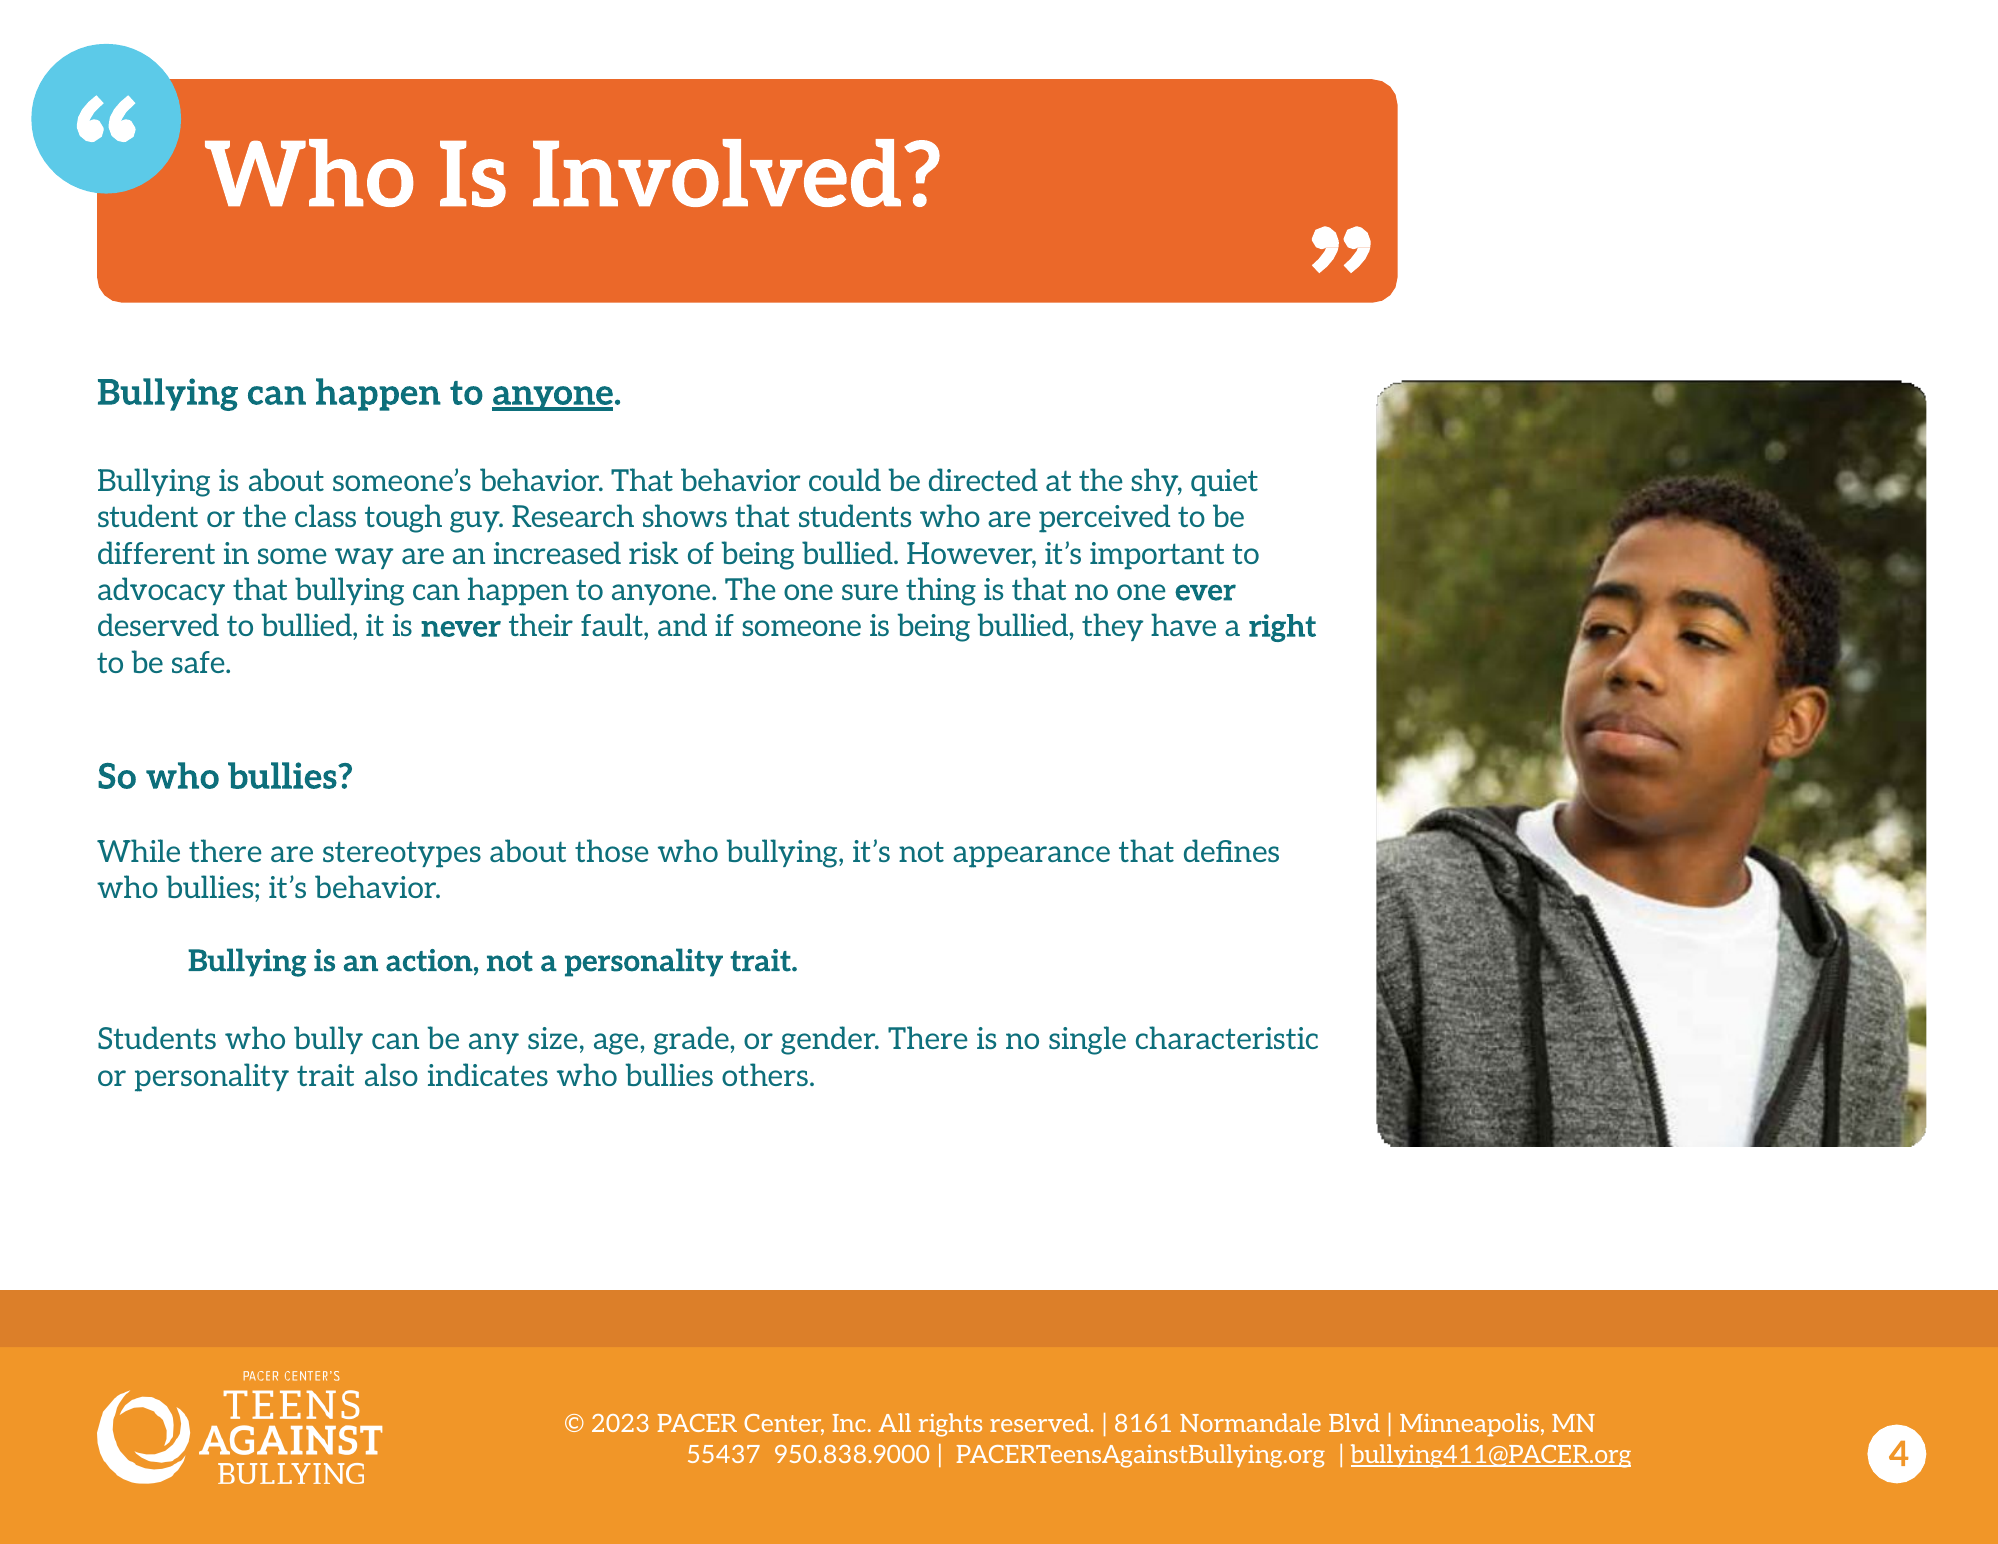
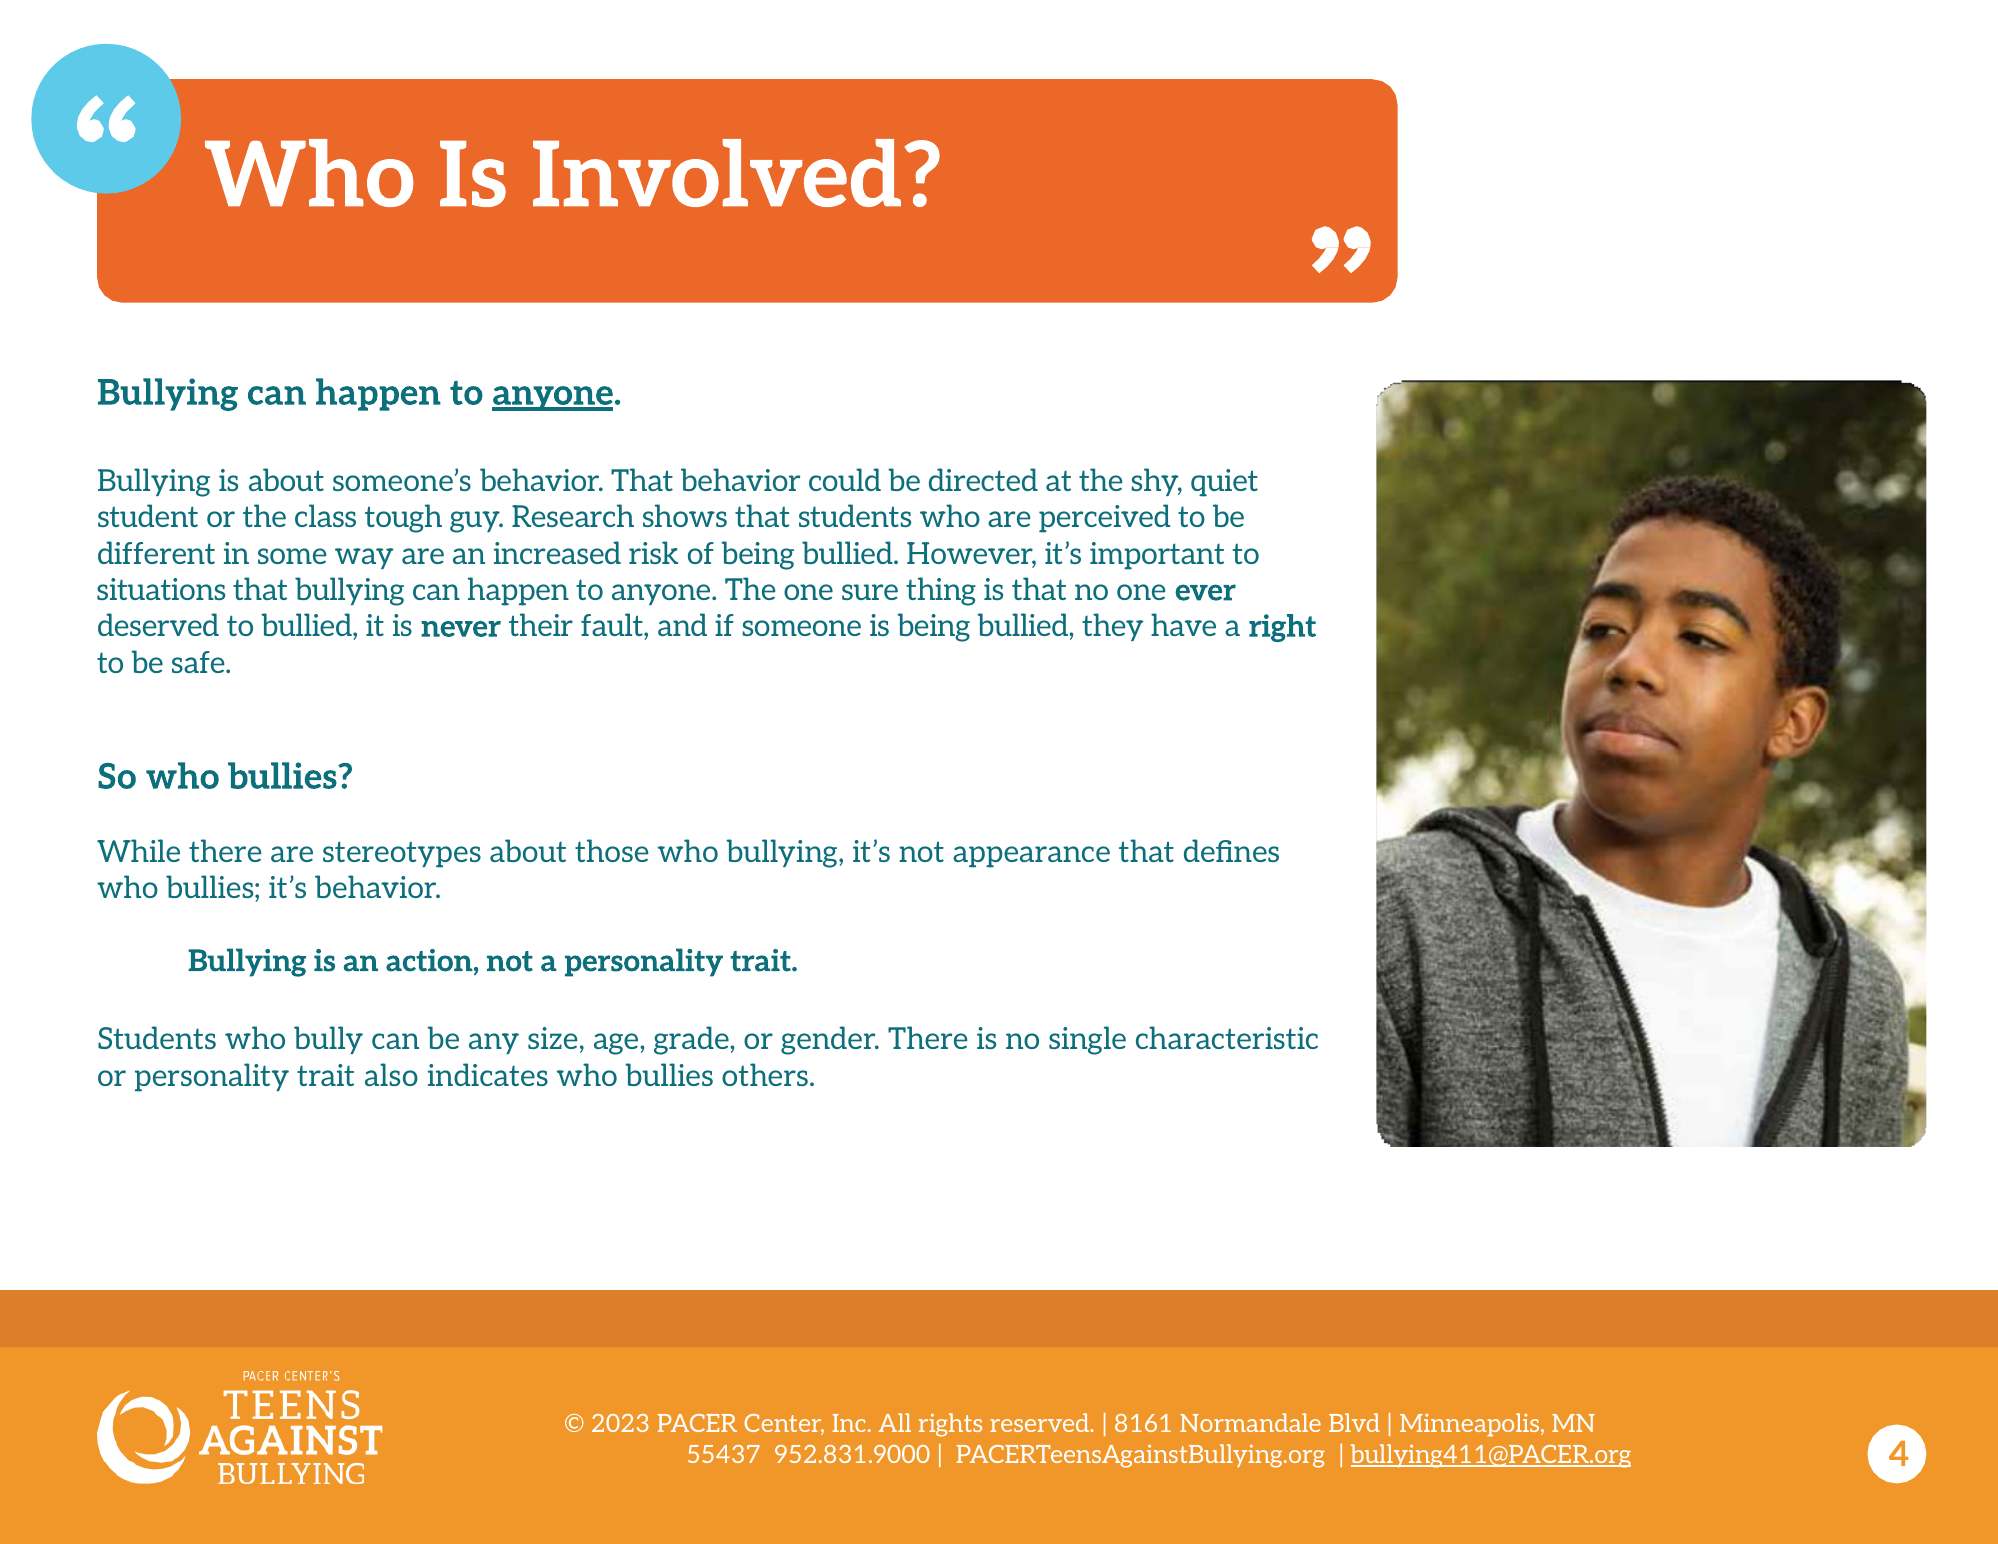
advocacy: advocacy -> situations (161, 590)
950.838.9000: 950.838.9000 -> 952.831.9000 (852, 1455)
